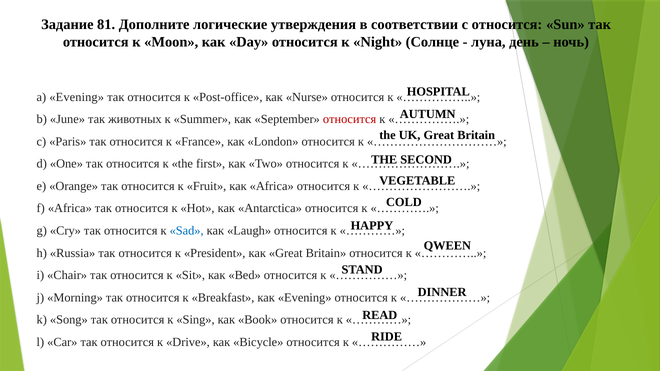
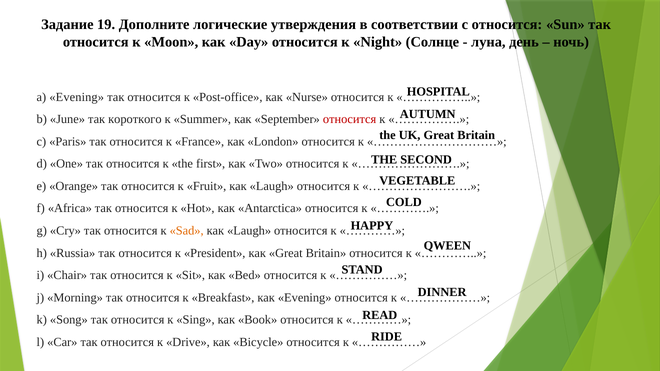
81: 81 -> 19 (106, 24)
животных: животных -> короткого (135, 119)
Fruit как Africa: Africa -> Laugh (272, 186)
Sad colour: blue -> orange (187, 231)
